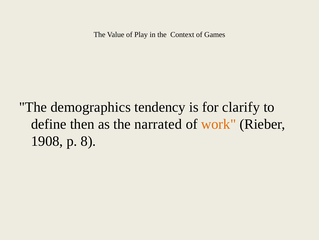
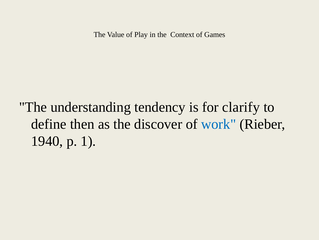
demographics: demographics -> understanding (91, 107)
narrated: narrated -> discover (158, 124)
work colour: orange -> blue (219, 124)
1908: 1908 -> 1940 (47, 141)
8: 8 -> 1 (88, 141)
